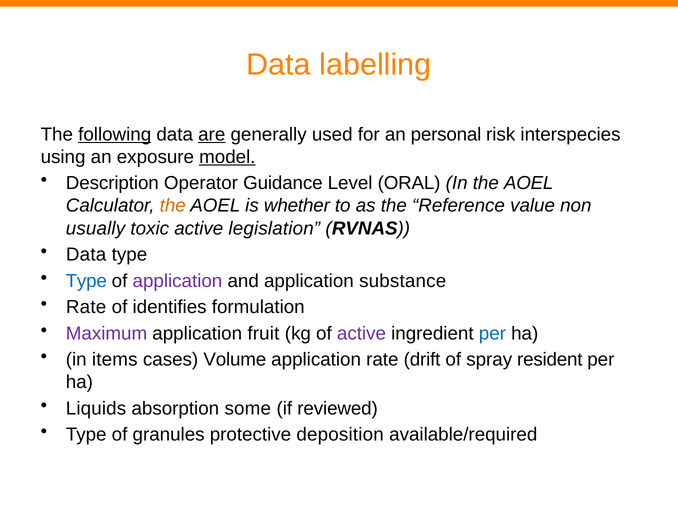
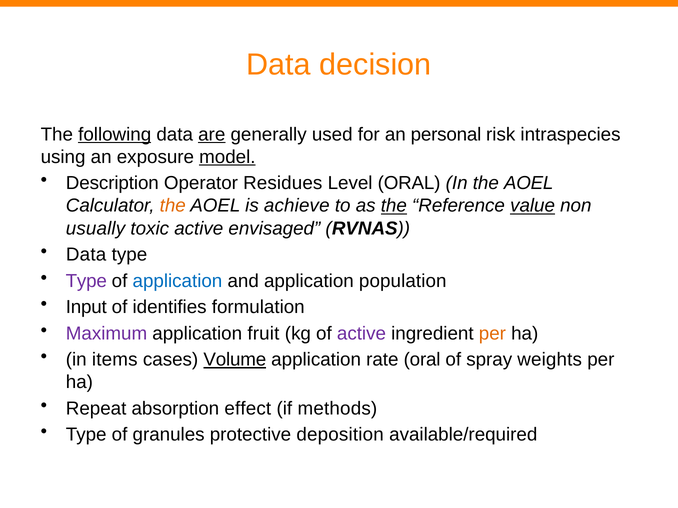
labelling: labelling -> decision (375, 65)
interspecies: interspecies -> intraspecies (571, 135)
Guidance: Guidance -> Residues (283, 183)
whether: whether -> achieve (297, 206)
the underline: none -> present (394, 206)
value underline: none -> present (533, 206)
legislation: legislation -> envisaged (274, 229)
Type colour: blue -> purple (86, 281)
application colour: purple -> blue (177, 281)
substance: substance -> population (403, 281)
Rate: Rate -> Input (86, 307)
per colour: blue -> orange (492, 334)
Volume underline: none -> present (235, 360)
rate drift: drift -> oral (422, 360)
resident: resident -> weights (550, 360)
Liquids: Liquids -> Repeat (96, 409)
some: some -> effect (248, 409)
reviewed: reviewed -> methods (337, 409)
